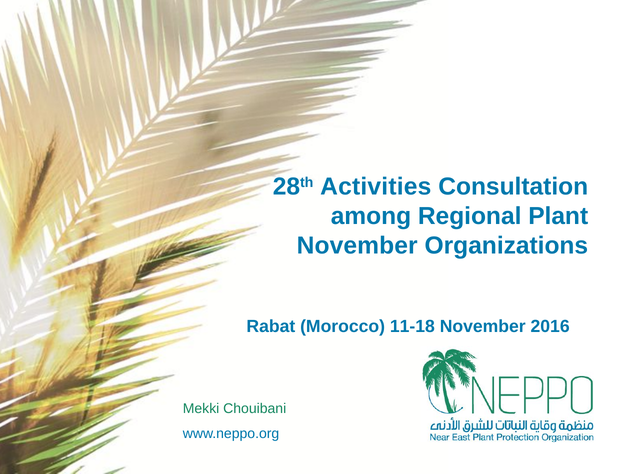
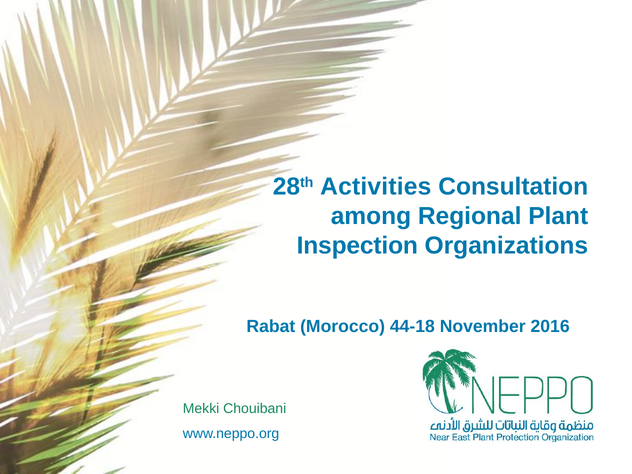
November: November -> Inspection (357, 245)
11-18: 11-18 -> 44-18 (412, 326)
